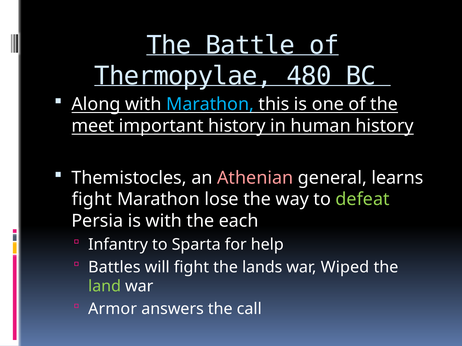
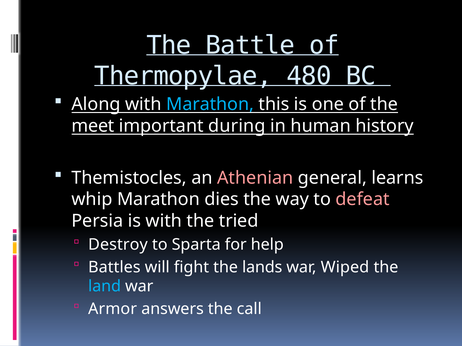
important history: history -> during (237, 126)
fight: fight -> whip (92, 200)
lose: lose -> dies (222, 200)
defeat colour: light green -> pink (363, 200)
each: each -> tried (239, 221)
Infantry: Infantry -> Destroy (118, 245)
land colour: light green -> light blue (105, 287)
